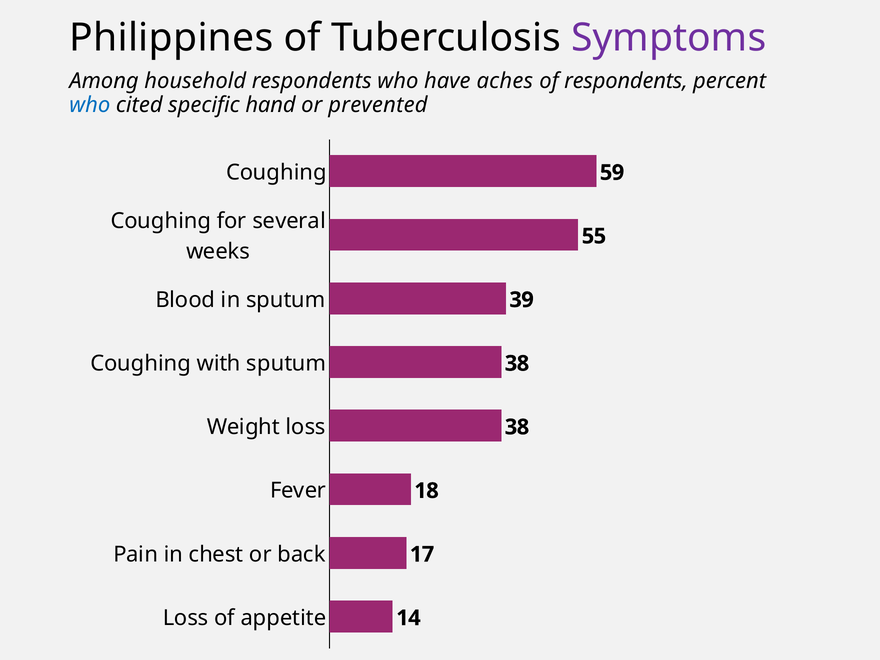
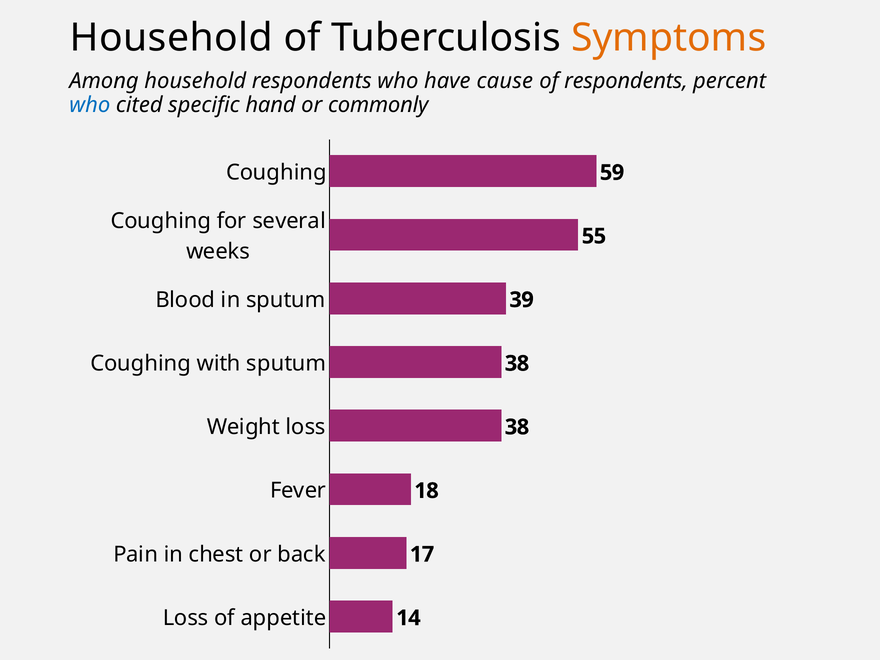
Philippines: Philippines -> Household (171, 38)
Symptoms colour: purple -> orange (669, 38)
aches: aches -> cause (505, 81)
prevented: prevented -> commonly (378, 105)
